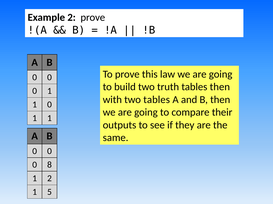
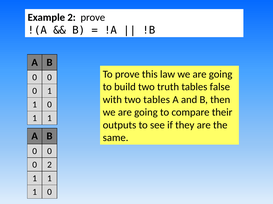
tables then: then -> false (220, 87)
0 8: 8 -> 2 (49, 165)
2: 2 -> 1 (49, 179)
5: 5 -> 0 (49, 193)
